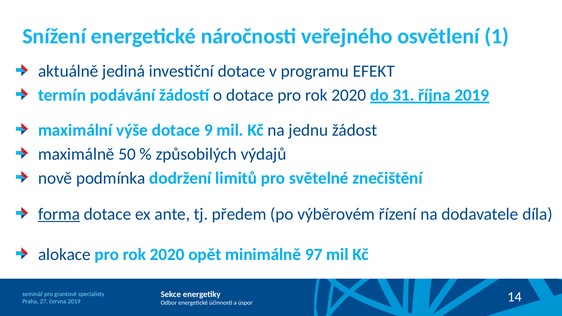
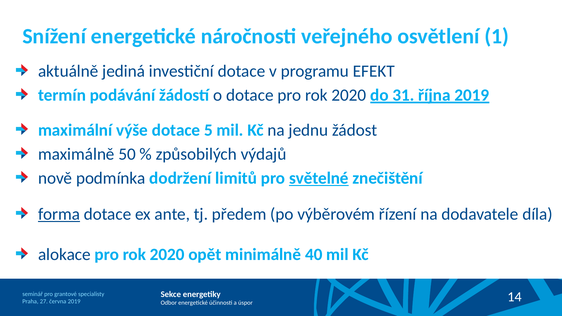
9: 9 -> 5 (208, 130)
světelné underline: none -> present (319, 178)
97: 97 -> 40 (314, 255)
